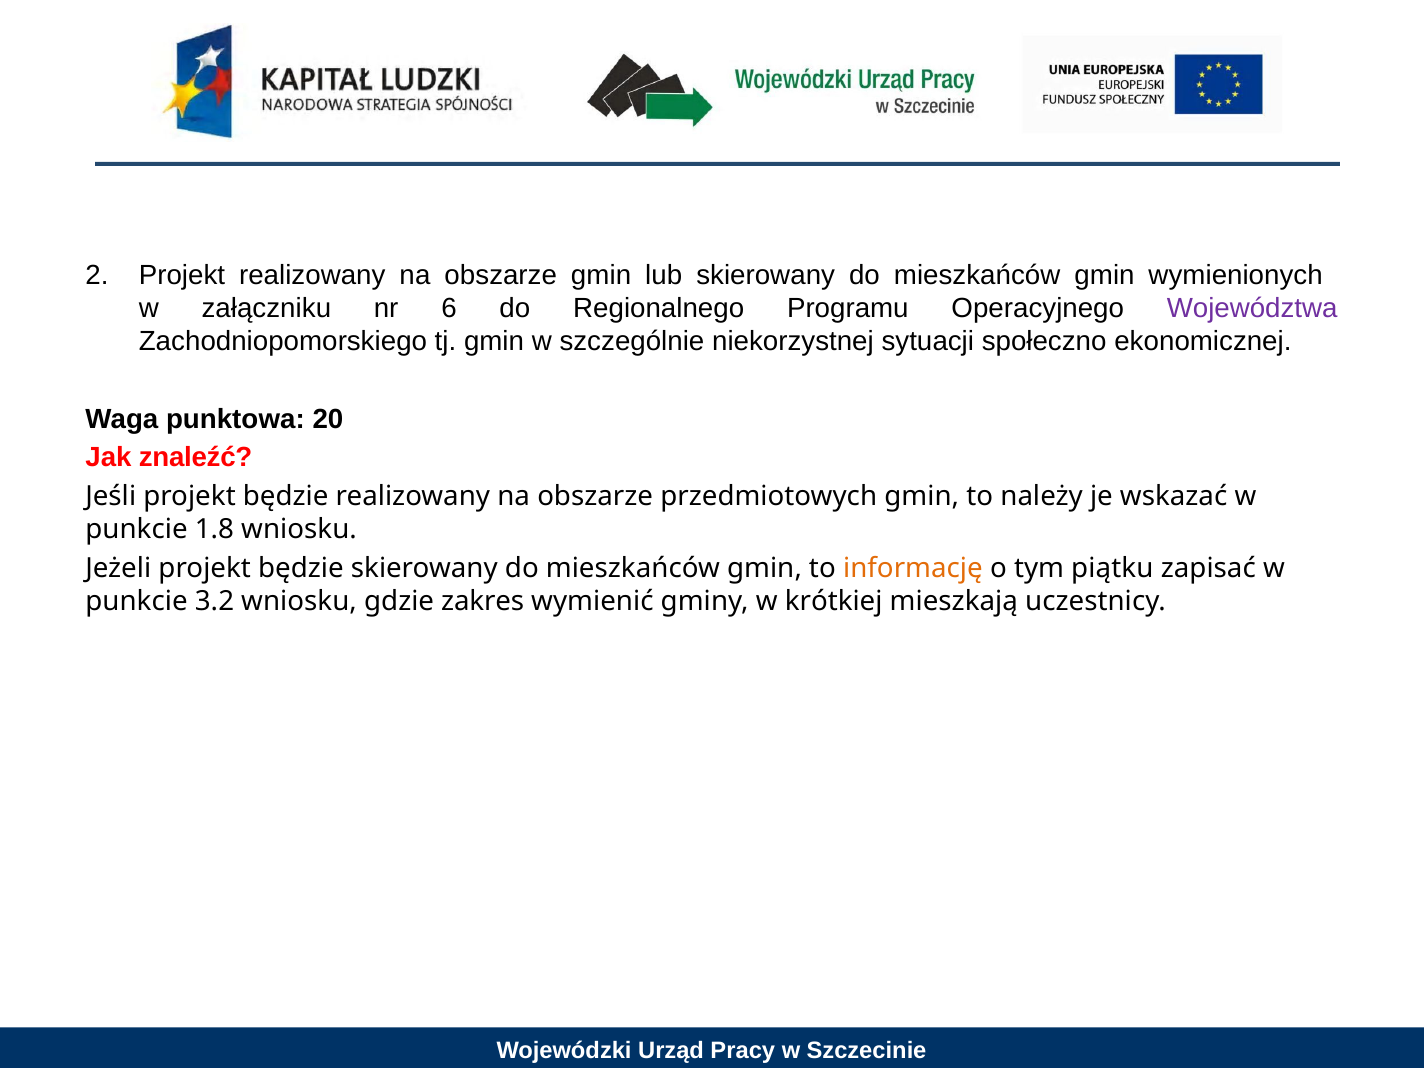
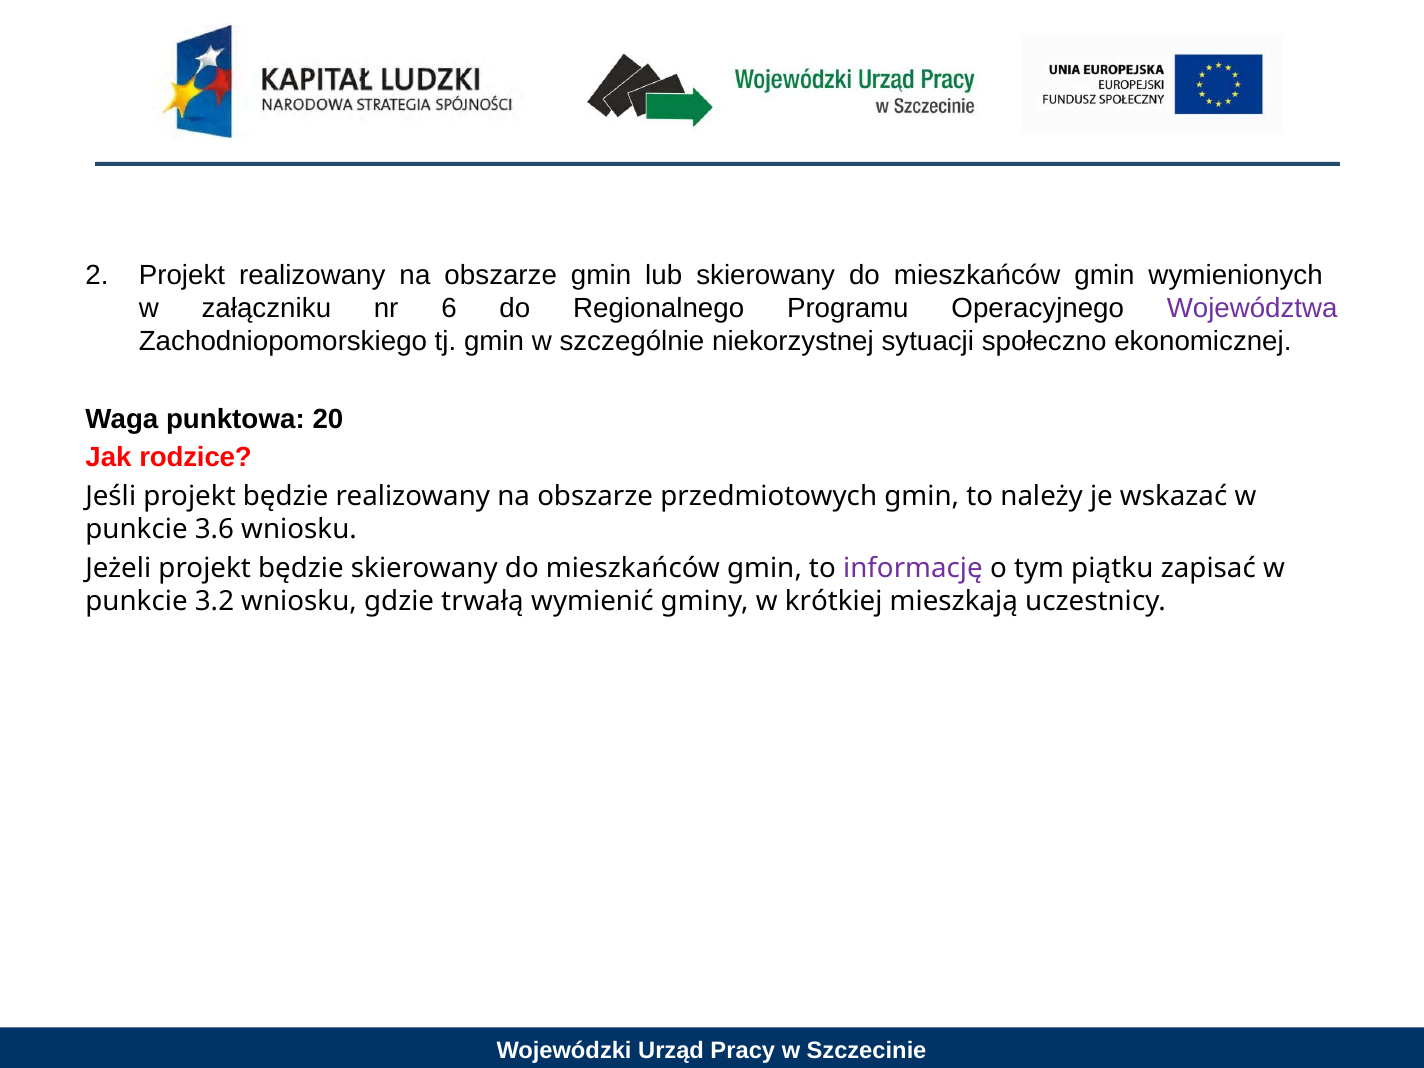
znaleźć: znaleźć -> rodzice (196, 458)
1.8: 1.8 -> 3.6 (214, 530)
informację colour: orange -> purple (913, 569)
zakres: zakres -> trwałą (482, 602)
